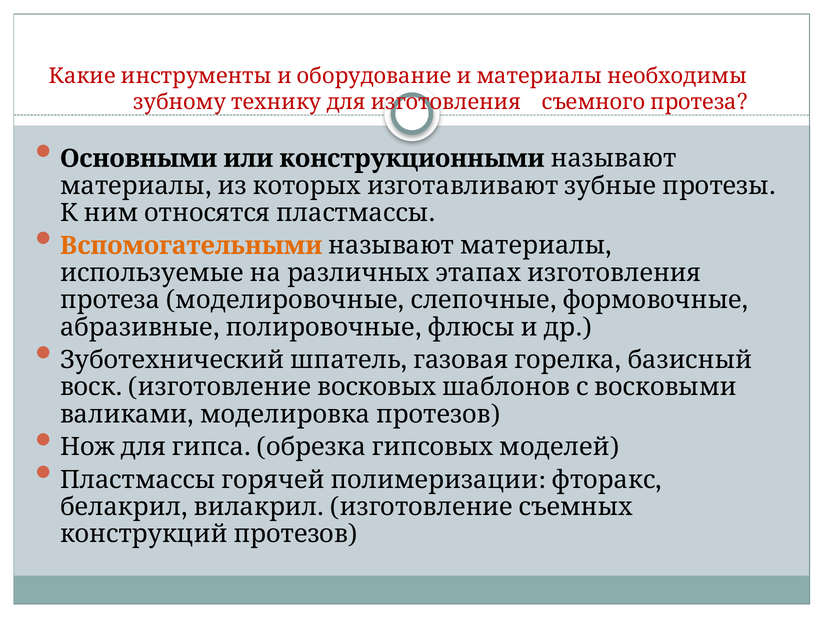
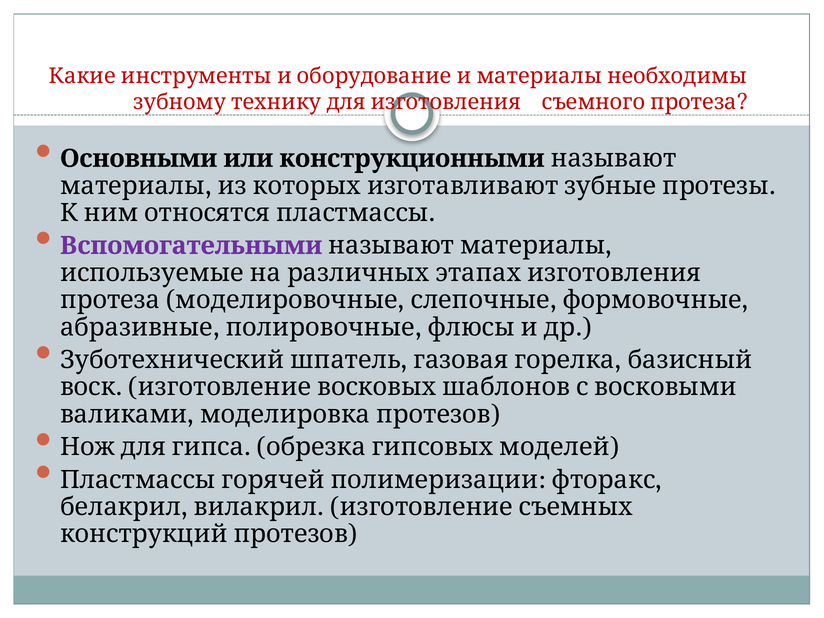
Вспомогательными colour: orange -> purple (191, 246)
